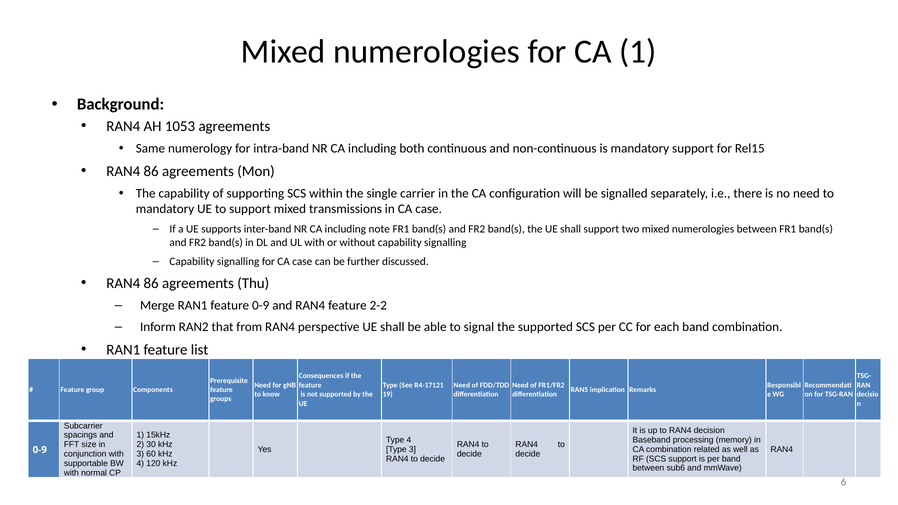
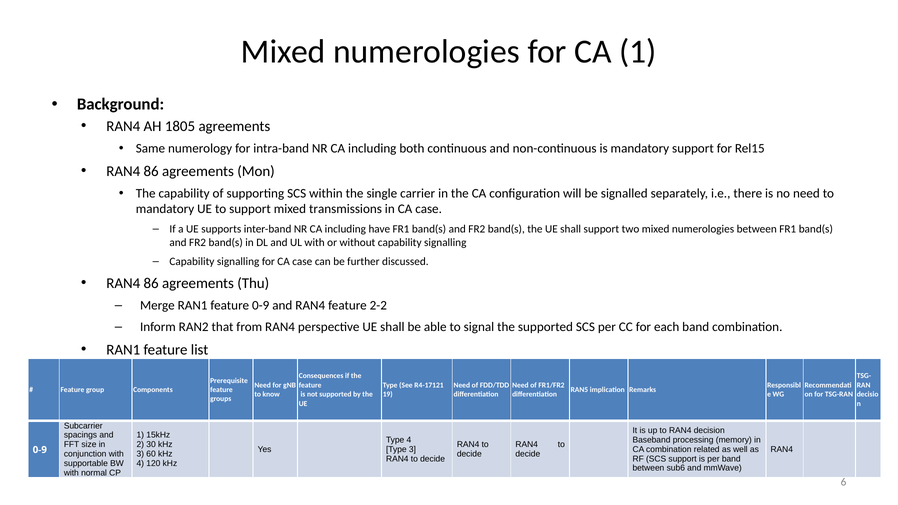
1053: 1053 -> 1805 (180, 126)
note: note -> have (379, 229)
